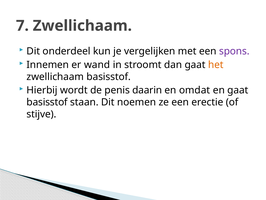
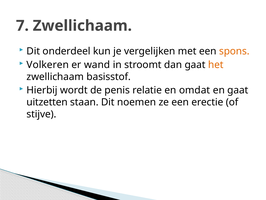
spons colour: purple -> orange (234, 51)
Innemen: Innemen -> Volkeren (48, 65)
daarin: daarin -> relatie (147, 90)
basisstof: basisstof -> uitzetten (47, 102)
